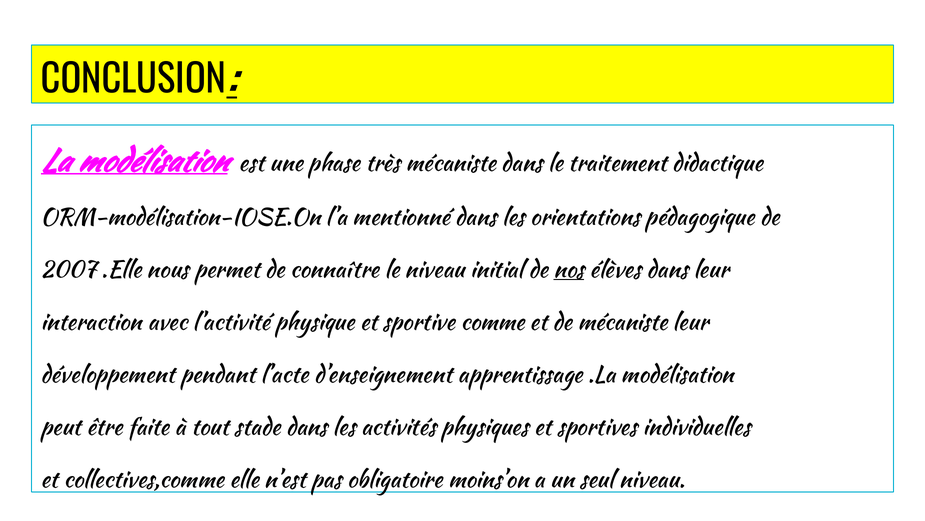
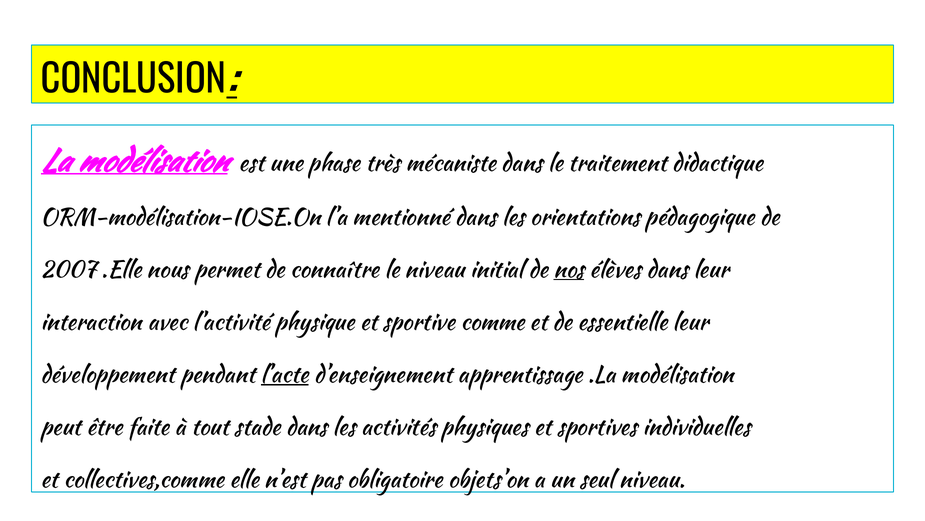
de mécaniste: mécaniste -> essentielle (622, 322)
l’acte underline: none -> present (285, 374)
moins’on: moins’on -> objets’on (488, 479)
